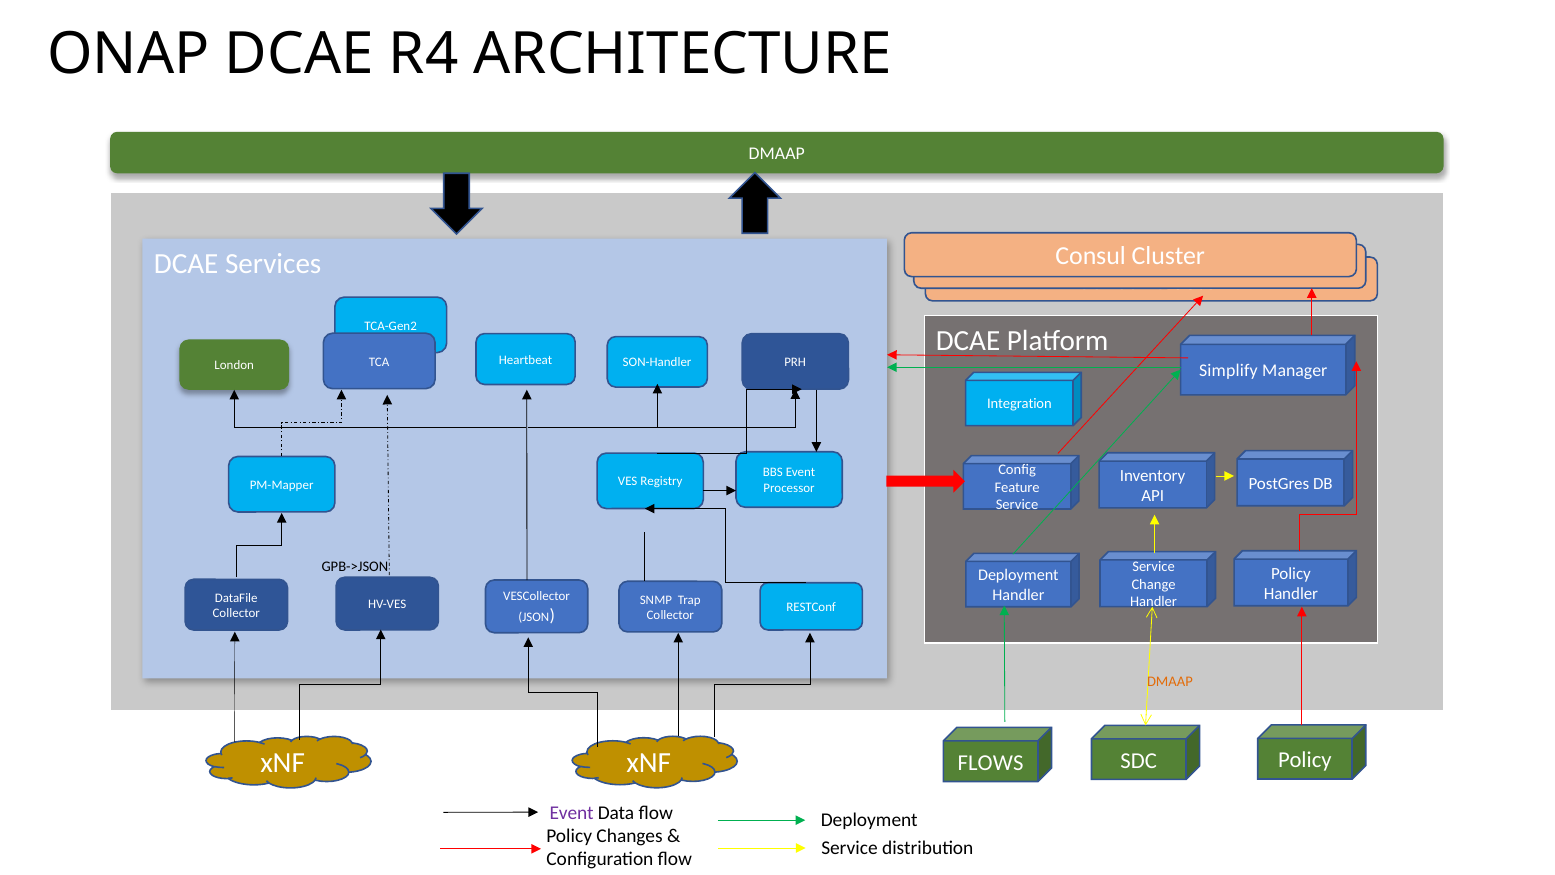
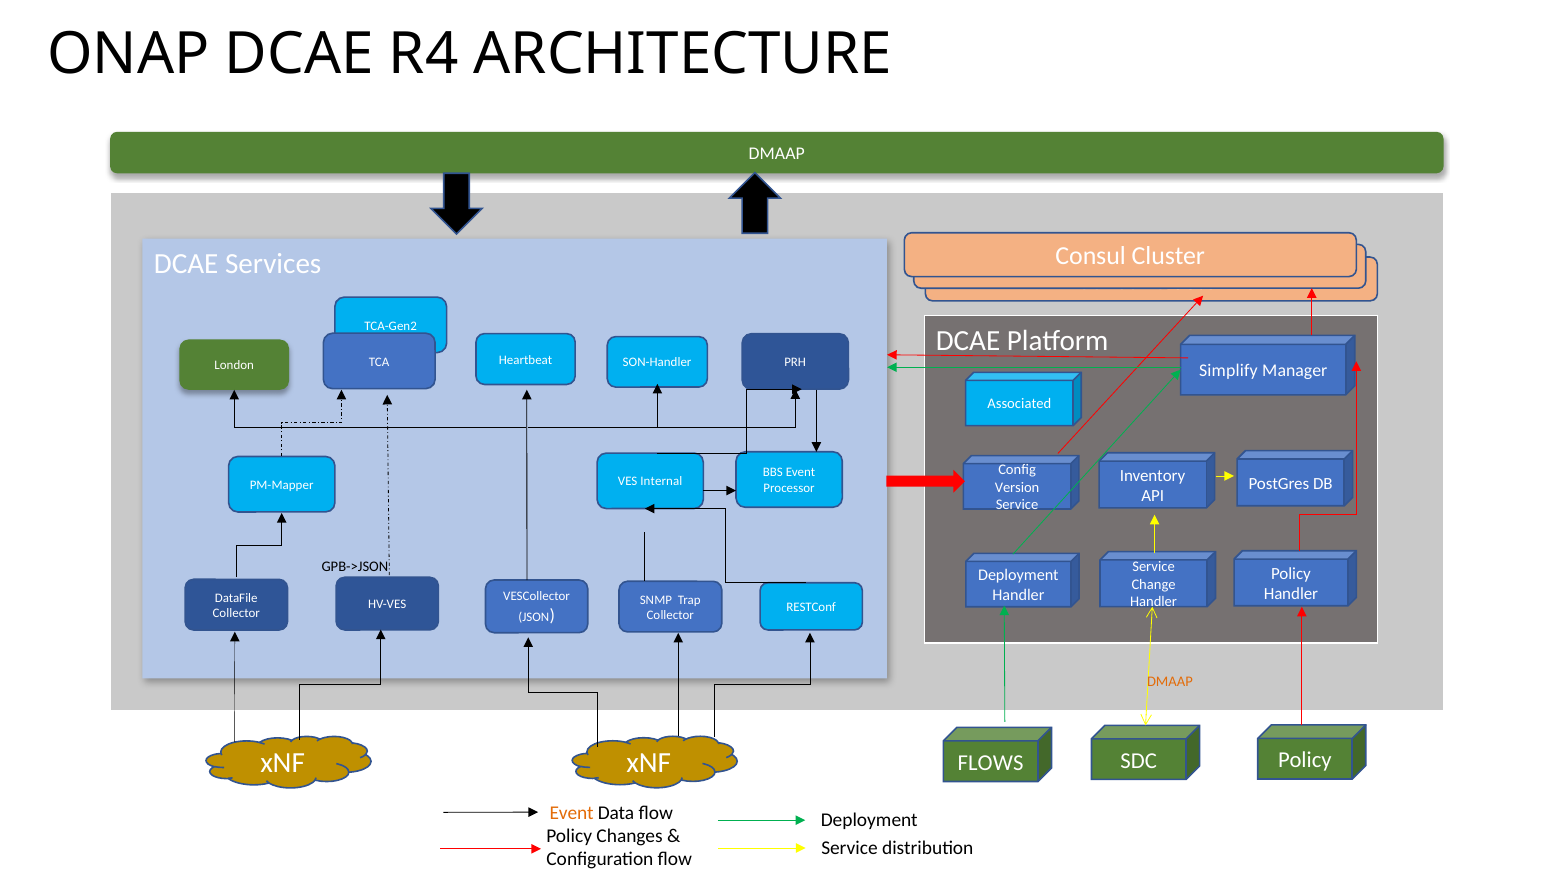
Integration: Integration -> Associated (1019, 404)
Registry: Registry -> Internal (661, 482)
Feature: Feature -> Version (1017, 487)
Event colour: purple -> orange (572, 813)
